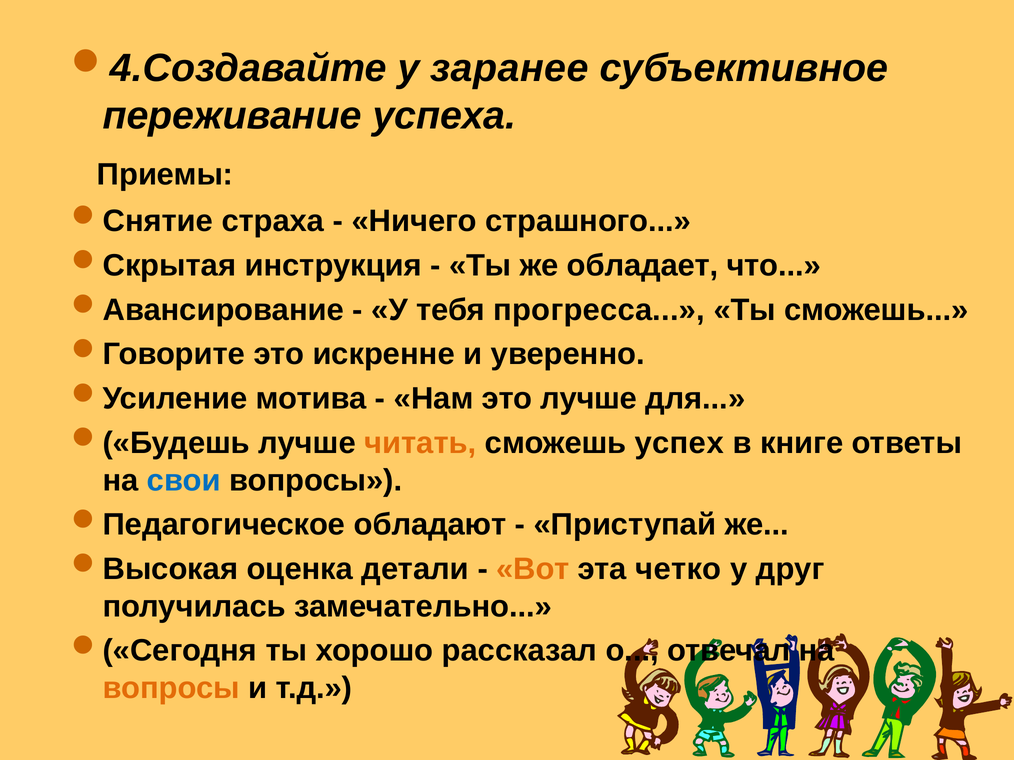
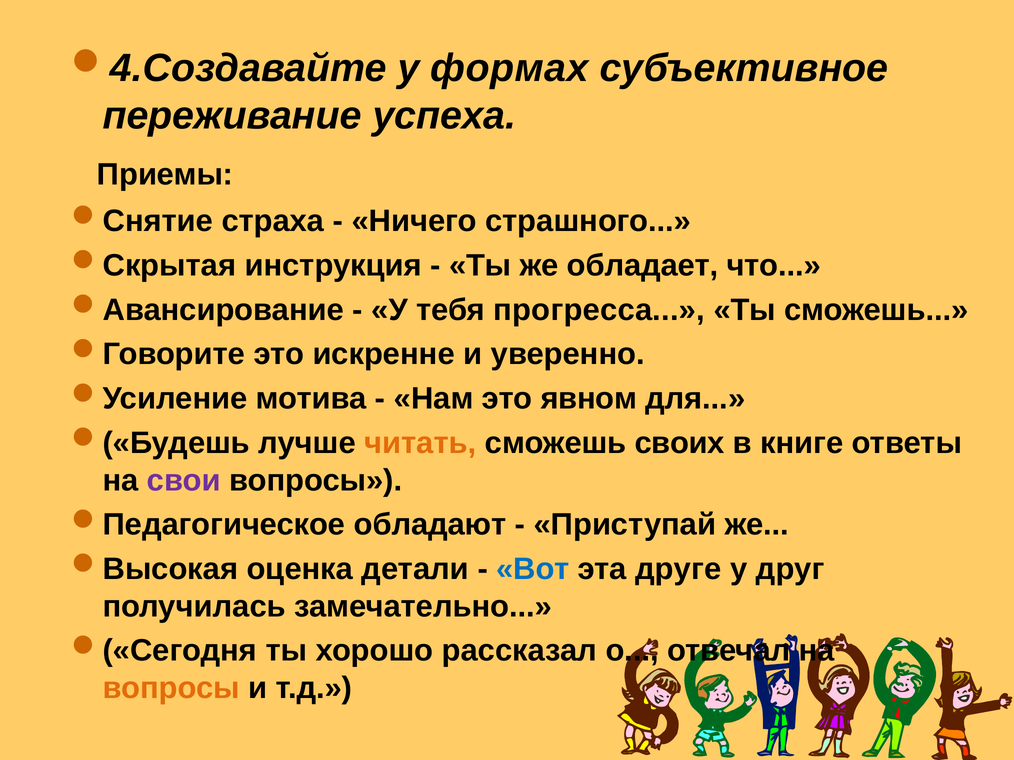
заранее: заранее -> формах (509, 68)
это лучше: лучше -> явном (589, 399)
успех: успех -> своих (680, 443)
свои colour: blue -> purple (184, 481)
Вот colour: orange -> blue (533, 570)
четко: четко -> друге (678, 570)
